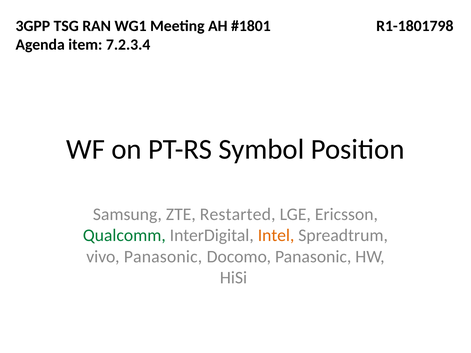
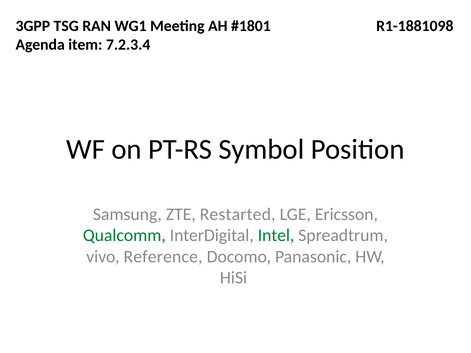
R1-1801798: R1-1801798 -> R1-1881098 (415, 26)
Intel colour: orange -> green (276, 236)
vivo Panasonic: Panasonic -> Reference (163, 257)
